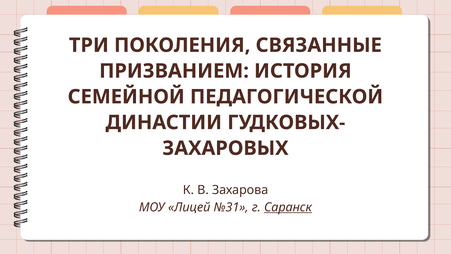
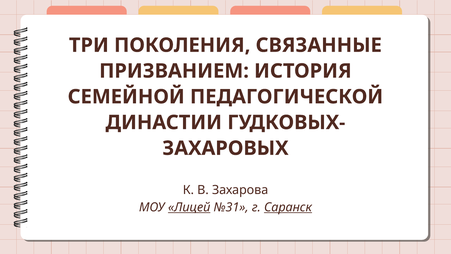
Лицей underline: none -> present (189, 207)
